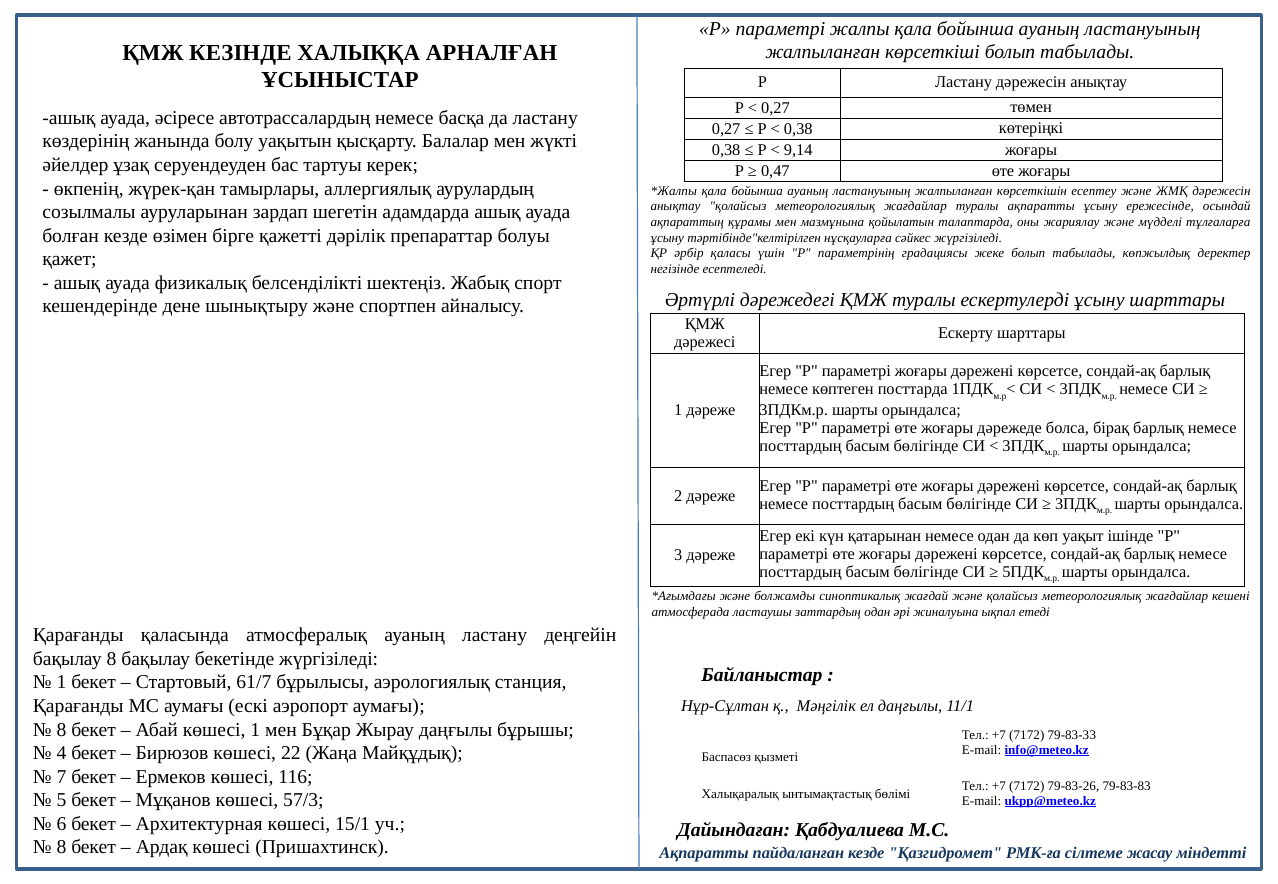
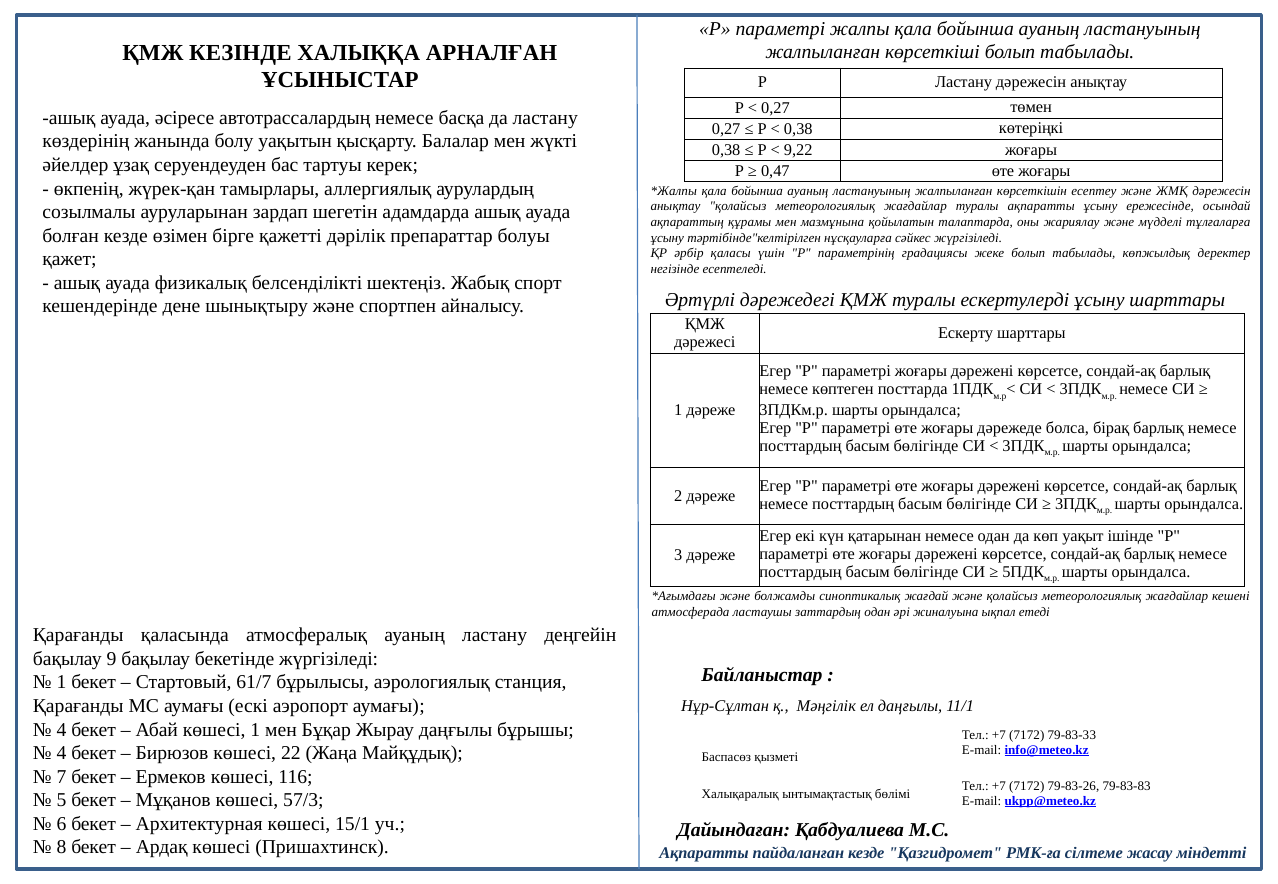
9,14: 9,14 -> 9,22 (798, 150)
бақылау 8: 8 -> 9 (111, 659)
8: 8 -> 4 (61, 730)
